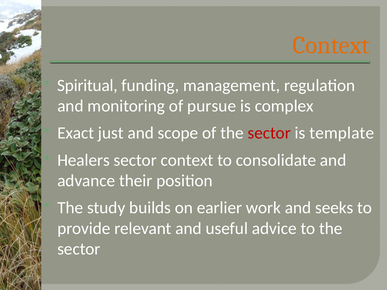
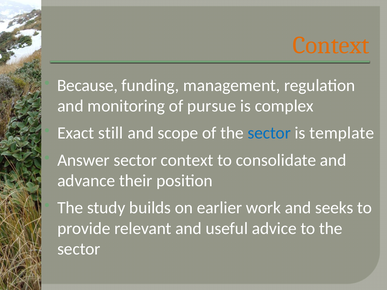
Spiritual: Spiritual -> Because (87, 85)
just: just -> still (111, 133)
sector colour: red -> blue (269, 133)
Healers: Healers -> Answer (83, 160)
